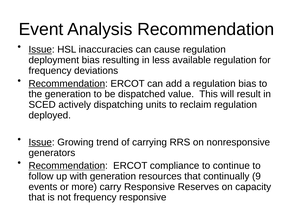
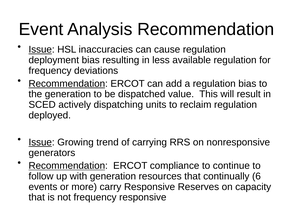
9: 9 -> 6 (256, 176)
